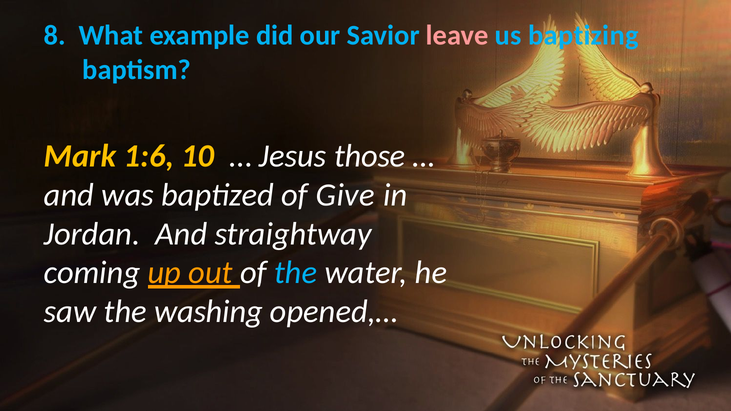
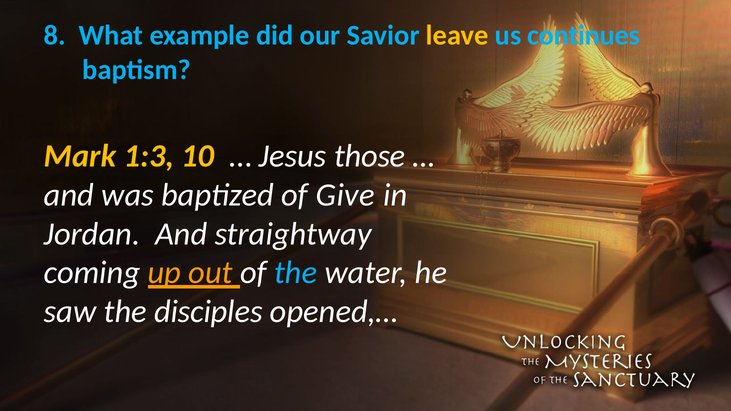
leave colour: pink -> yellow (457, 36)
baptizing: baptizing -> continues (584, 36)
1:6: 1:6 -> 1:3 (149, 156)
washing: washing -> disciples (208, 312)
